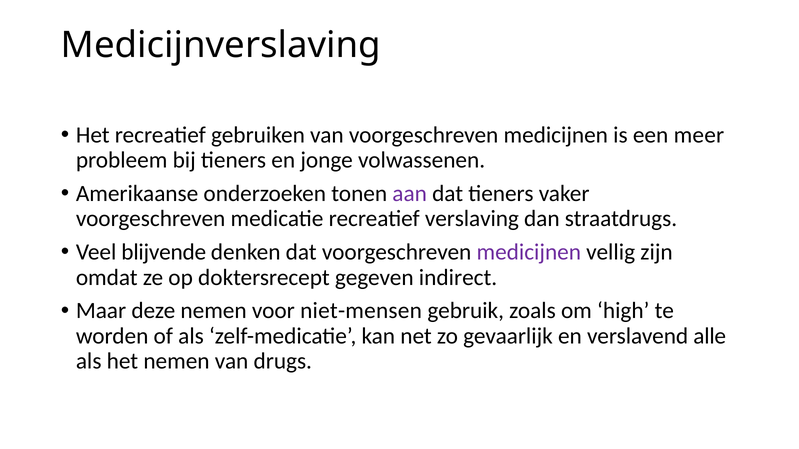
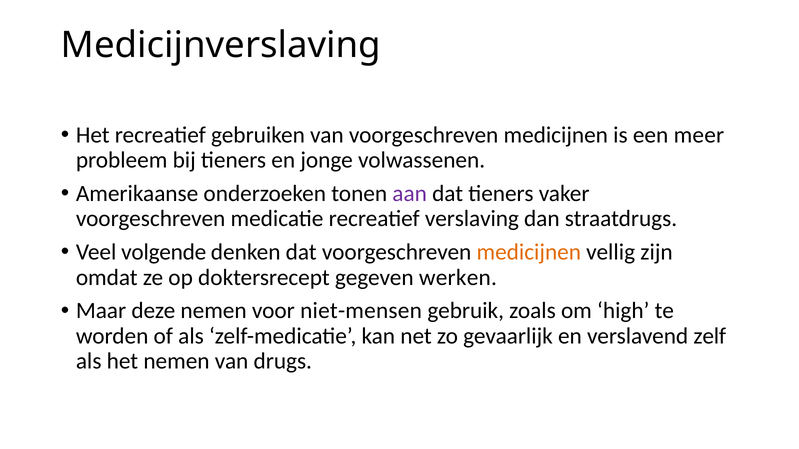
blijvende: blijvende -> volgende (164, 252)
medicijnen colour: purple -> orange (529, 252)
indirect: indirect -> werken (458, 278)
alle: alle -> zelf (710, 336)
